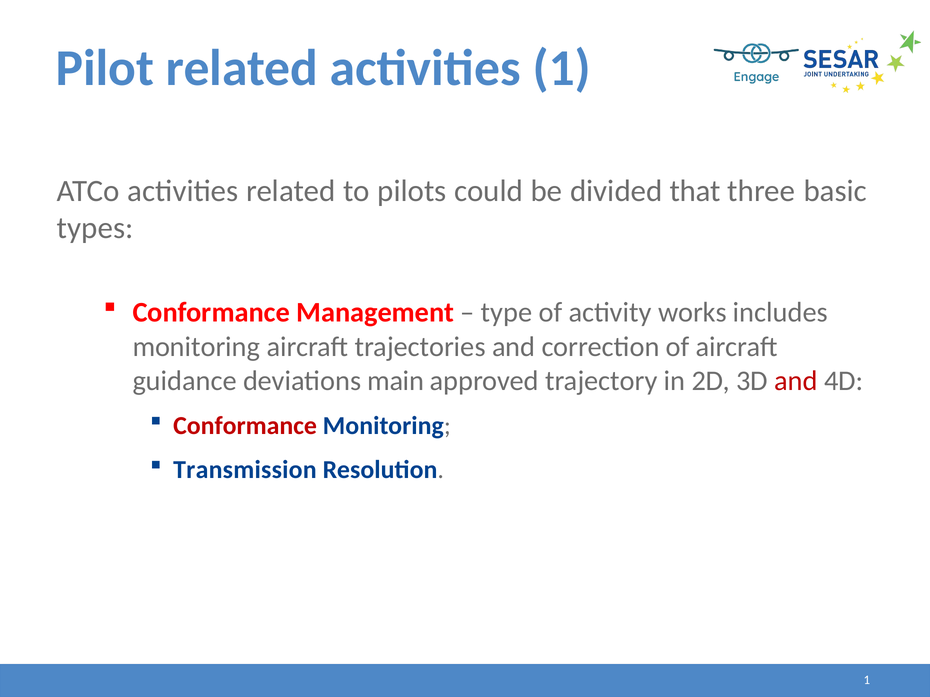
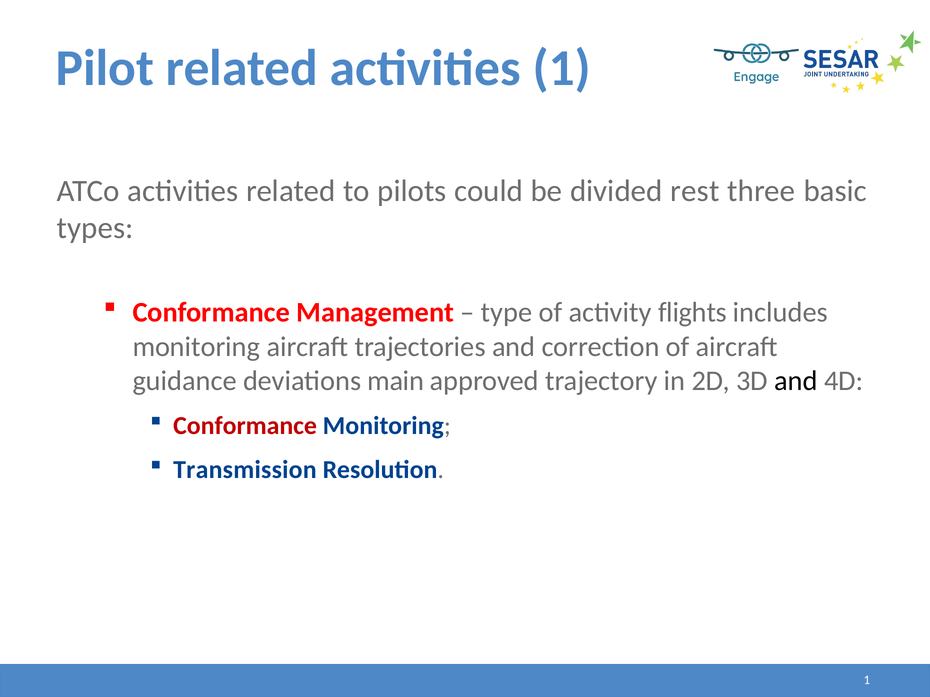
that: that -> rest (695, 191)
works: works -> flights (693, 313)
and colour: red -> black (796, 381)
